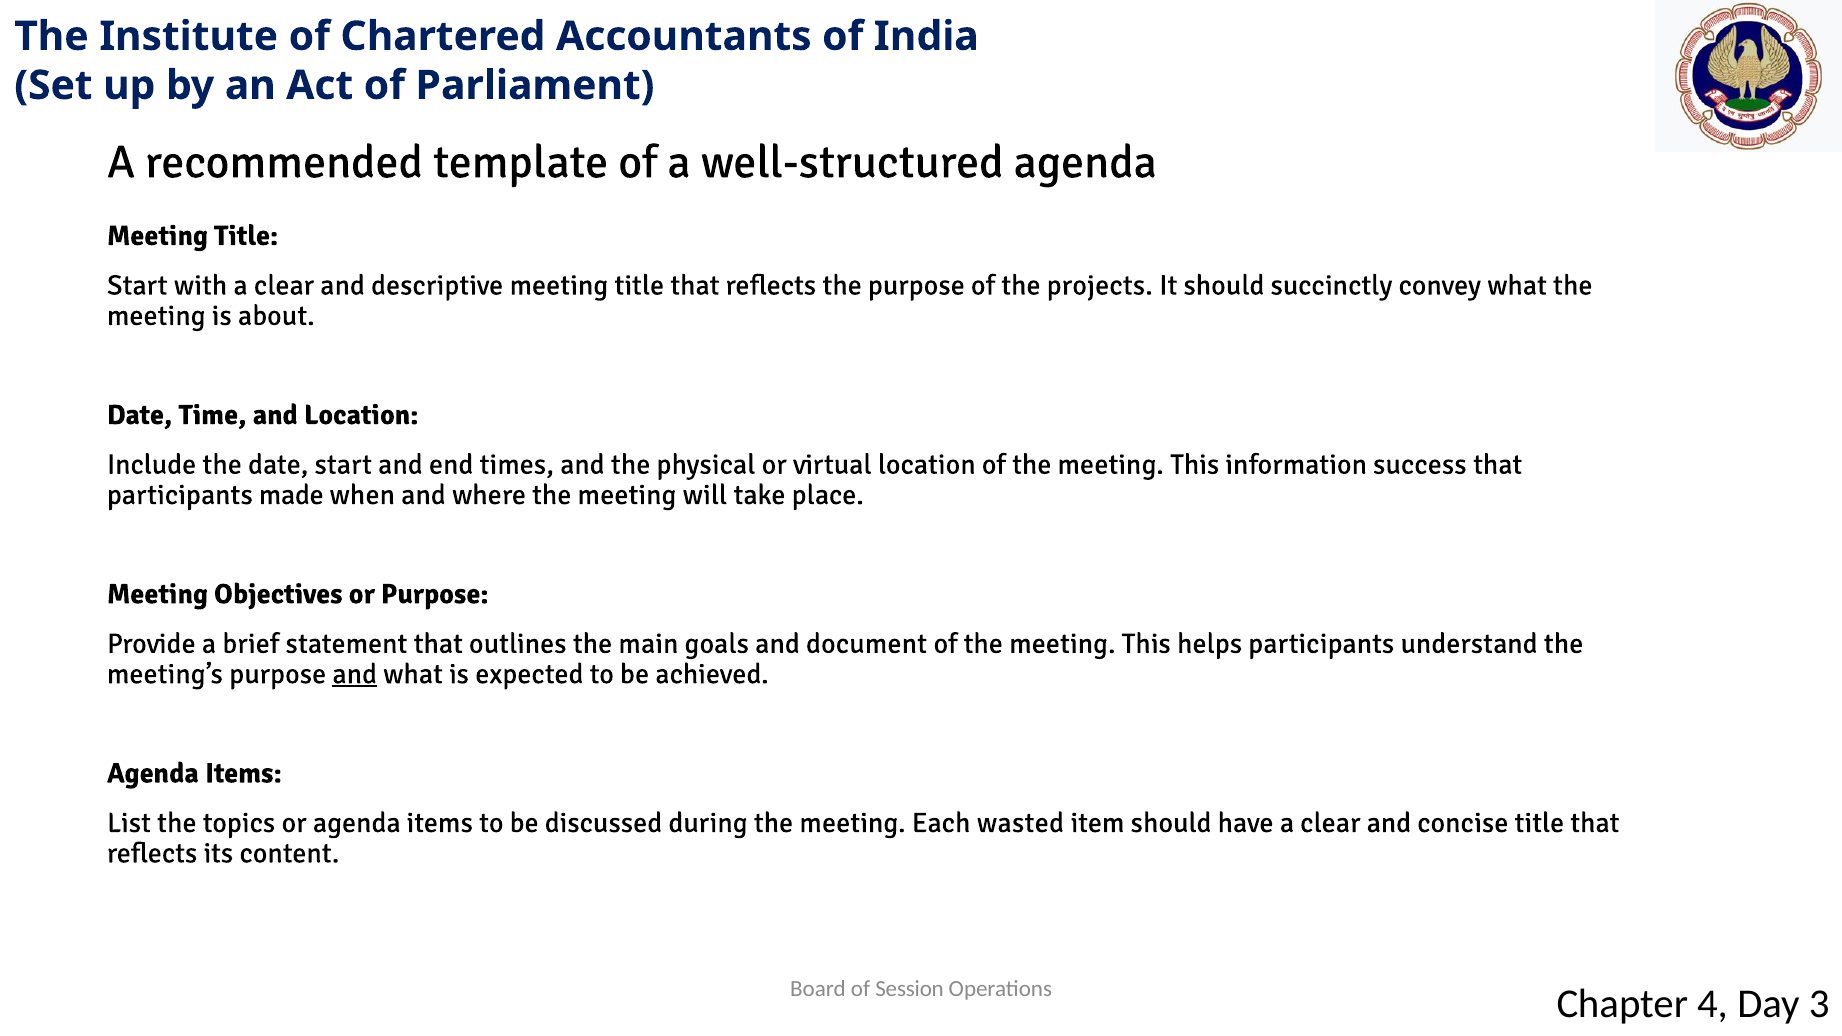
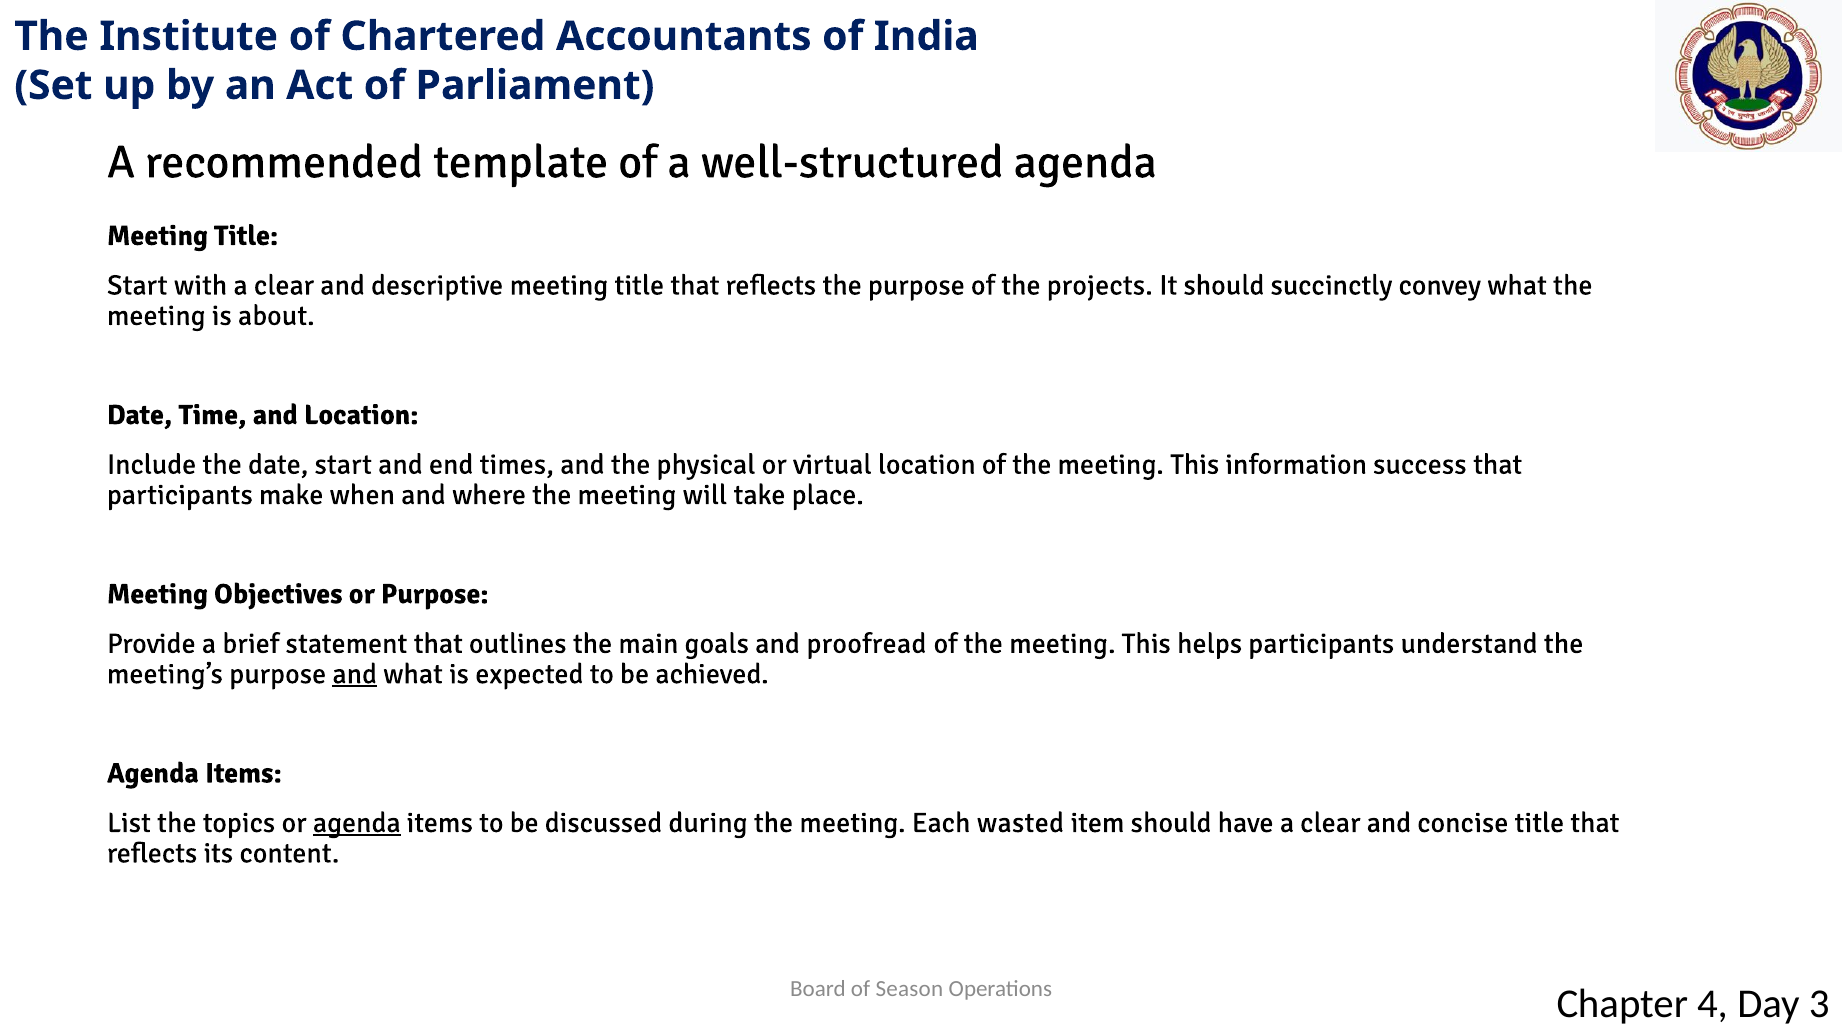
made: made -> make (291, 495)
document: document -> proofread (866, 644)
agenda underline: none -> present (357, 823)
Session: Session -> Season (909, 989)
